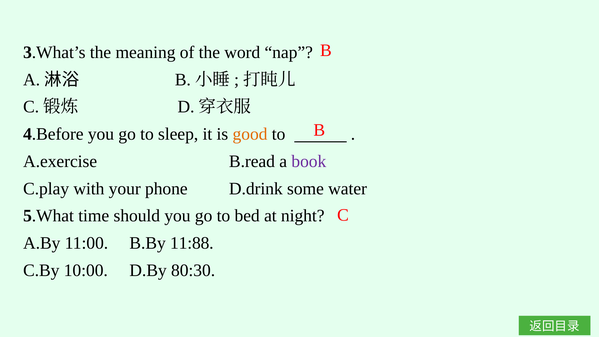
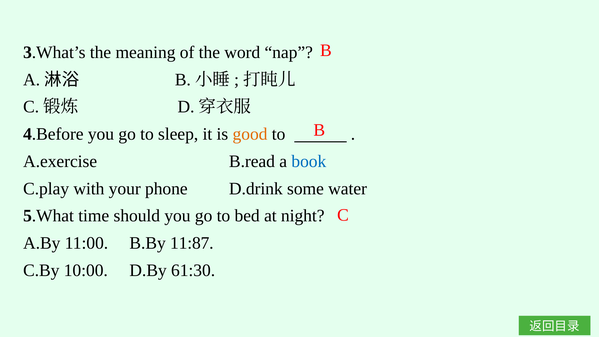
book colour: purple -> blue (309, 161)
11:88: 11:88 -> 11:87 (192, 243)
80:30: 80:30 -> 61:30 (193, 270)
